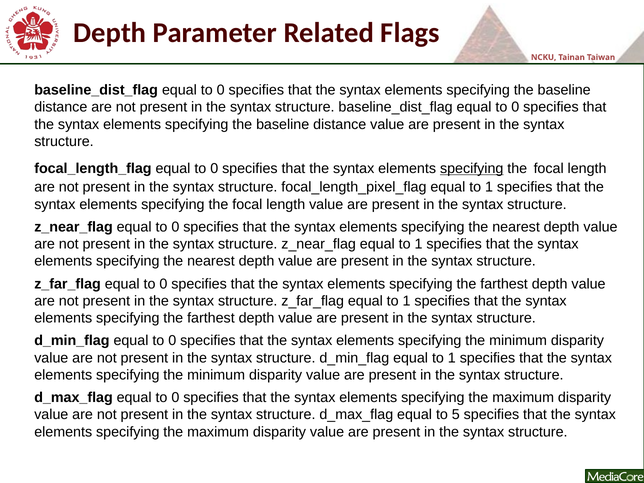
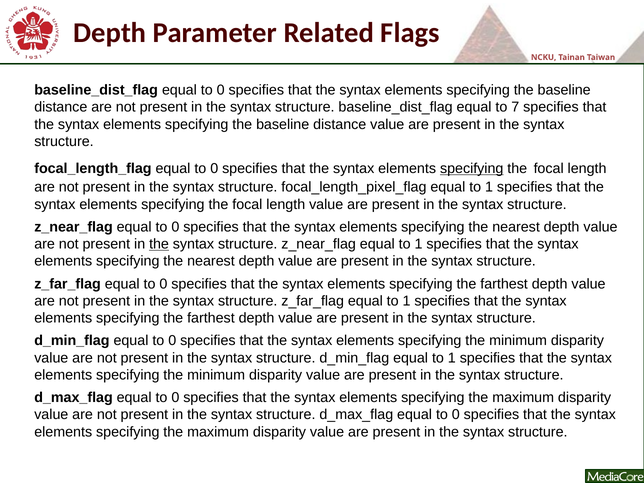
0: 0 -> 7 (515, 107)
the underline: none -> present (159, 244)
5: 5 -> 0 (456, 415)
